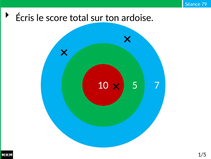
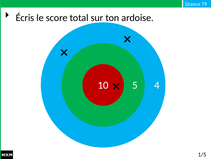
7: 7 -> 4 (157, 85)
